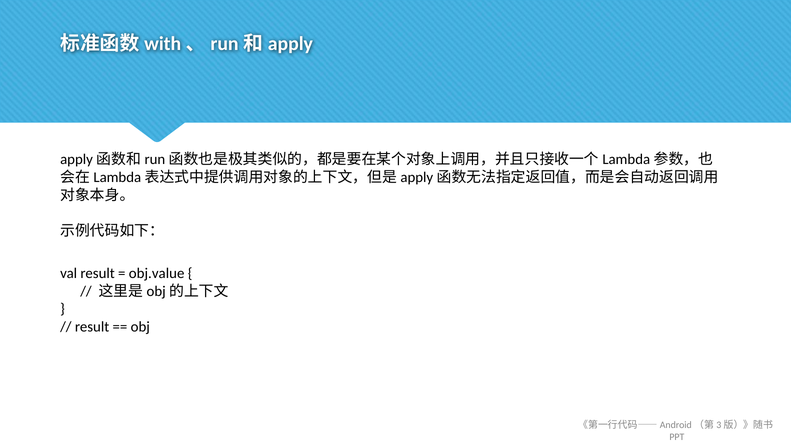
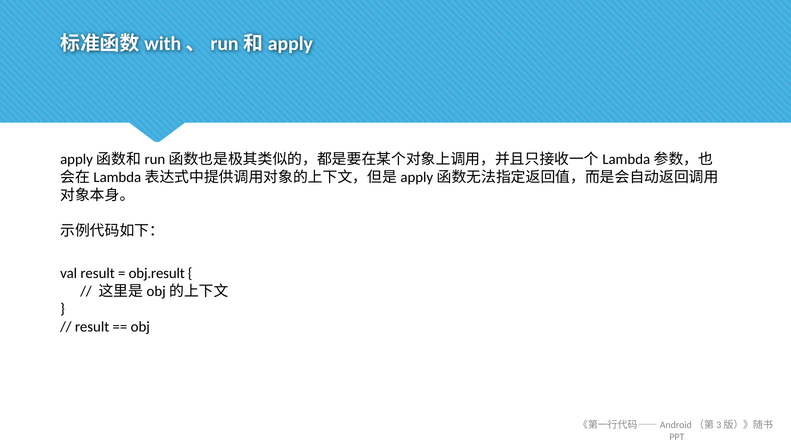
obj.value: obj.value -> obj.result (157, 273)
